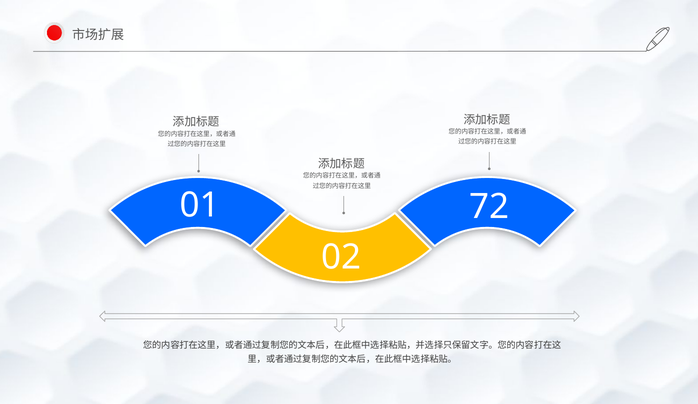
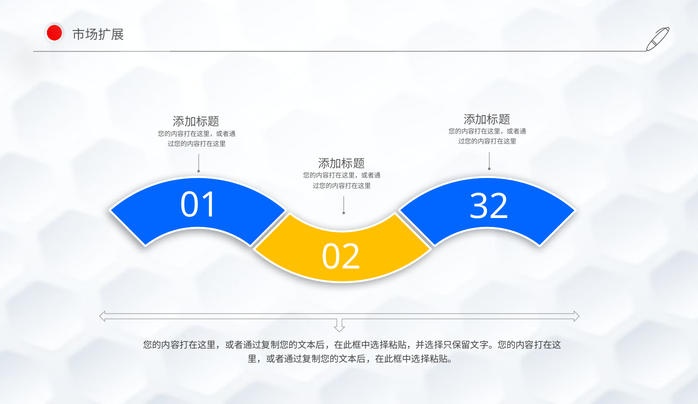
72: 72 -> 32 (489, 207)
